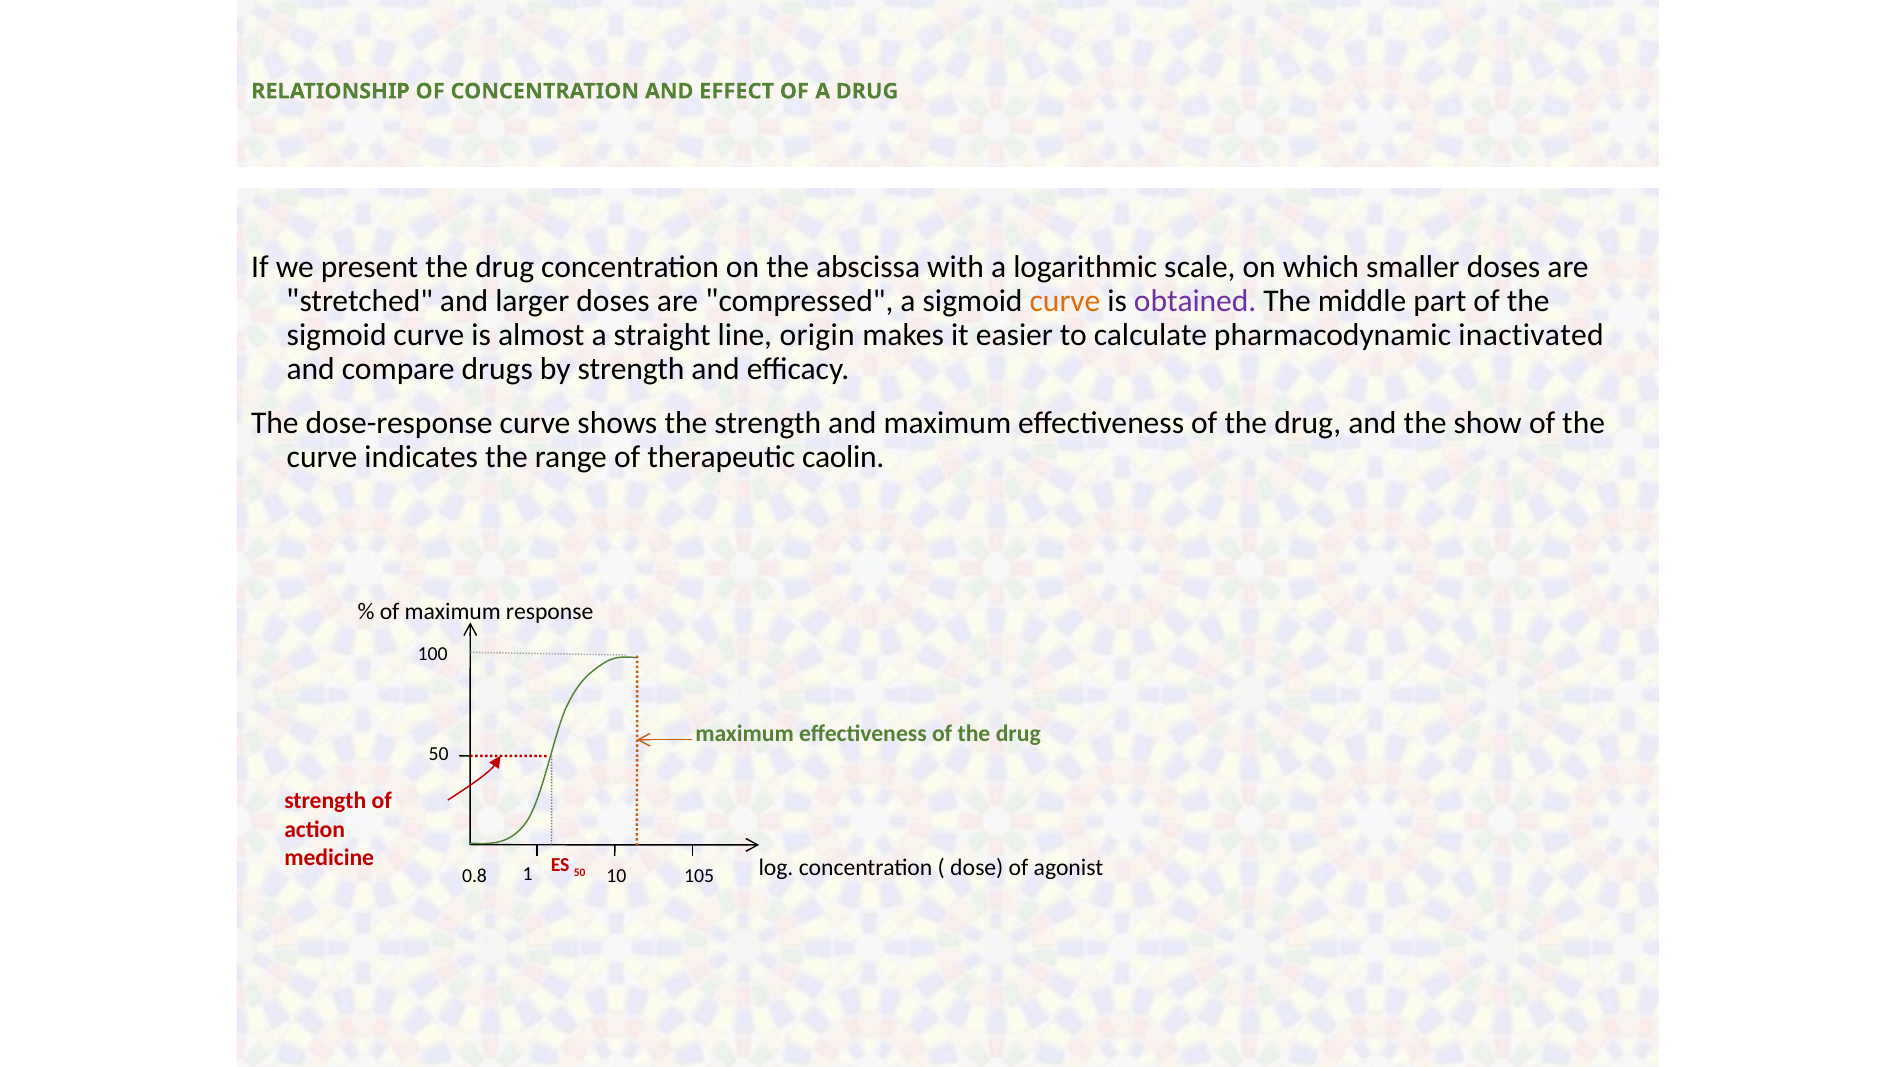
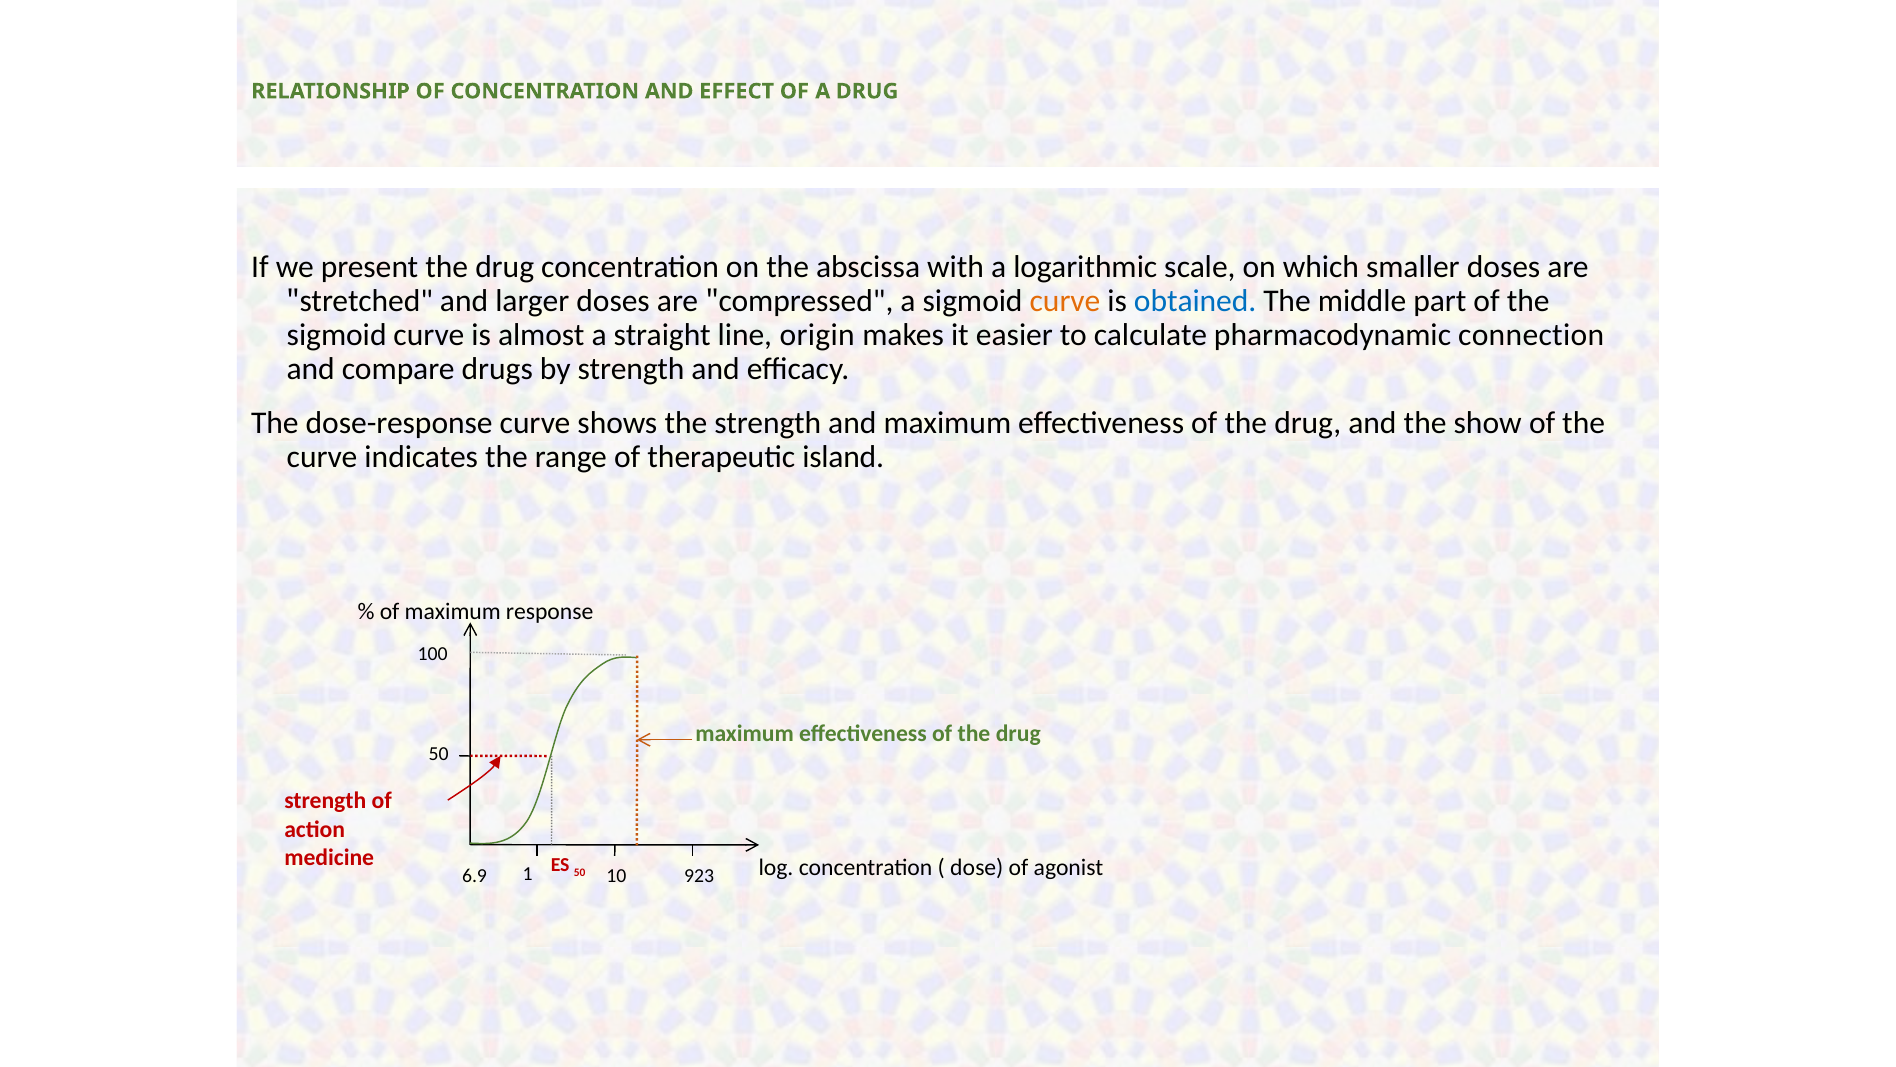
obtained colour: purple -> blue (1195, 301)
inactivated: inactivated -> connection (1531, 335)
caolin: caolin -> island (843, 457)
105: 105 -> 923 (699, 876)
0.8: 0.8 -> 6.9 (475, 876)
